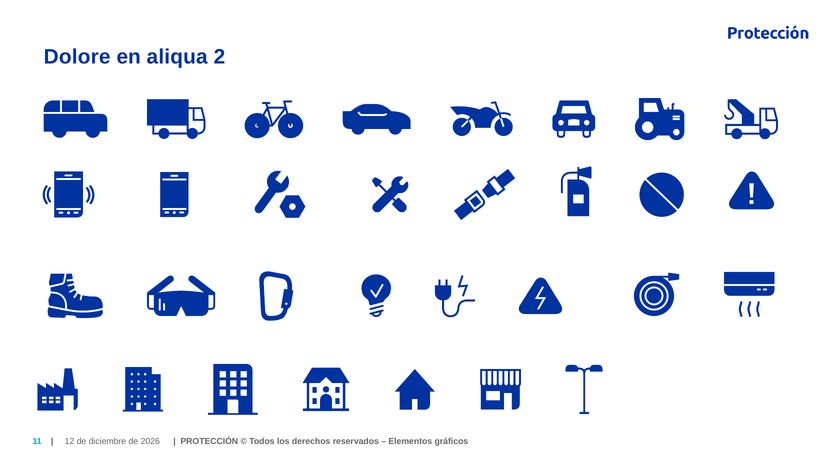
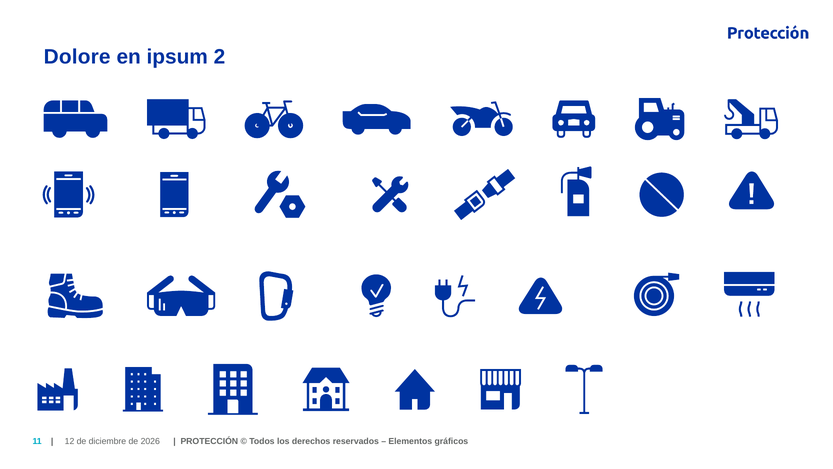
aliqua: aliqua -> ipsum (177, 57)
